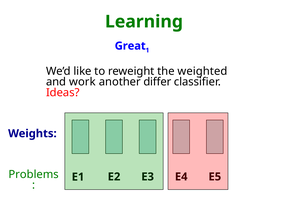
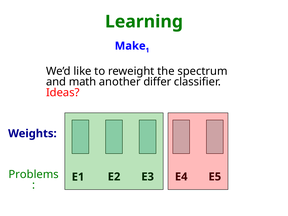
Great: Great -> Make (130, 46)
weighted: weighted -> spectrum (203, 71)
work: work -> math (83, 82)
